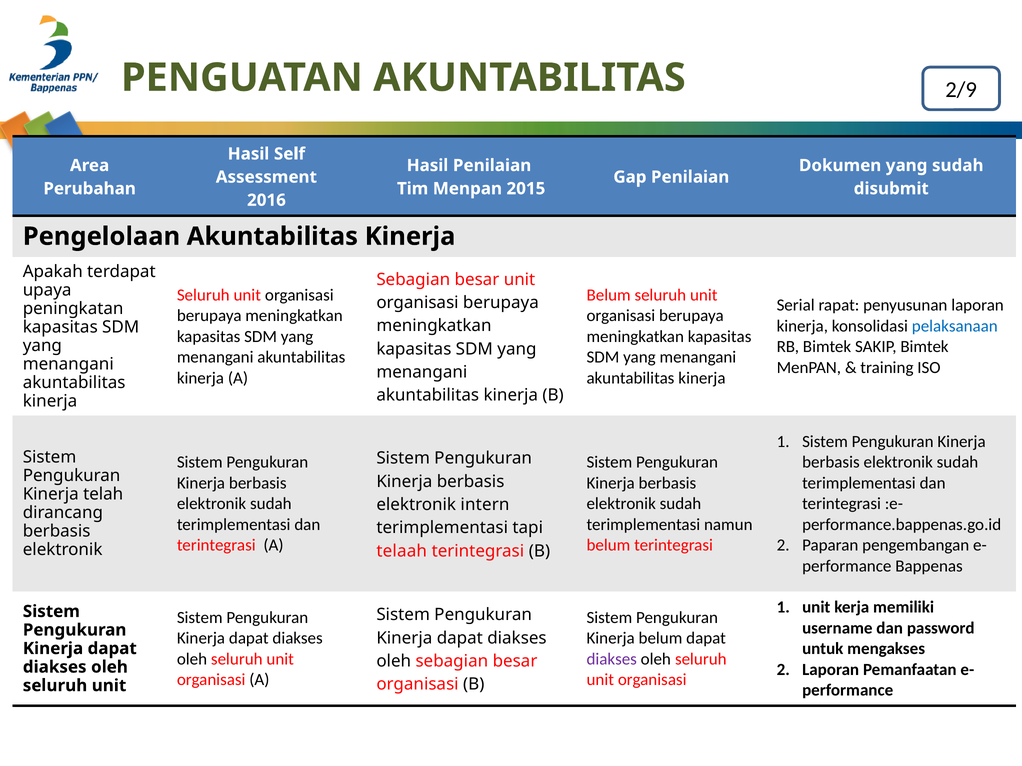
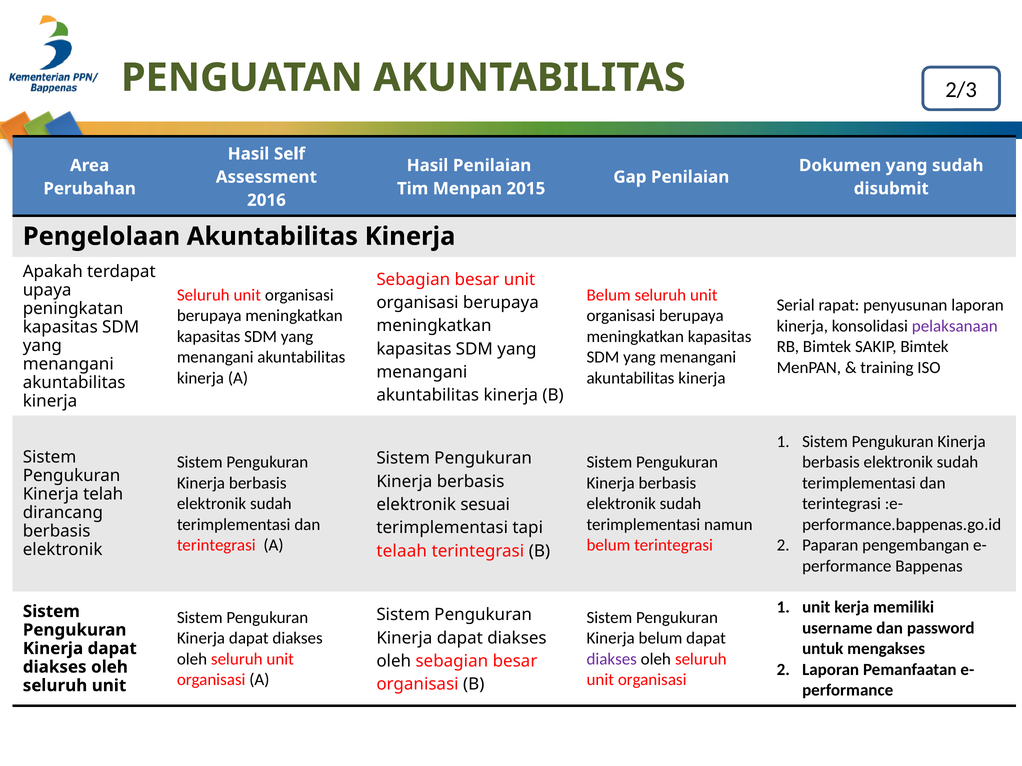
2/9: 2/9 -> 2/3 (961, 90)
pelaksanaan colour: blue -> purple (955, 326)
intern: intern -> sesuai (485, 505)
